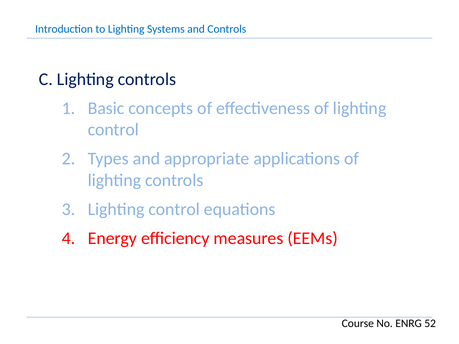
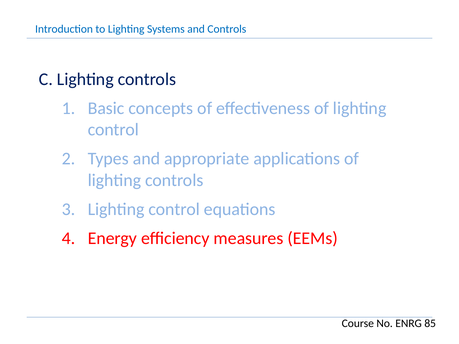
52: 52 -> 85 (430, 324)
